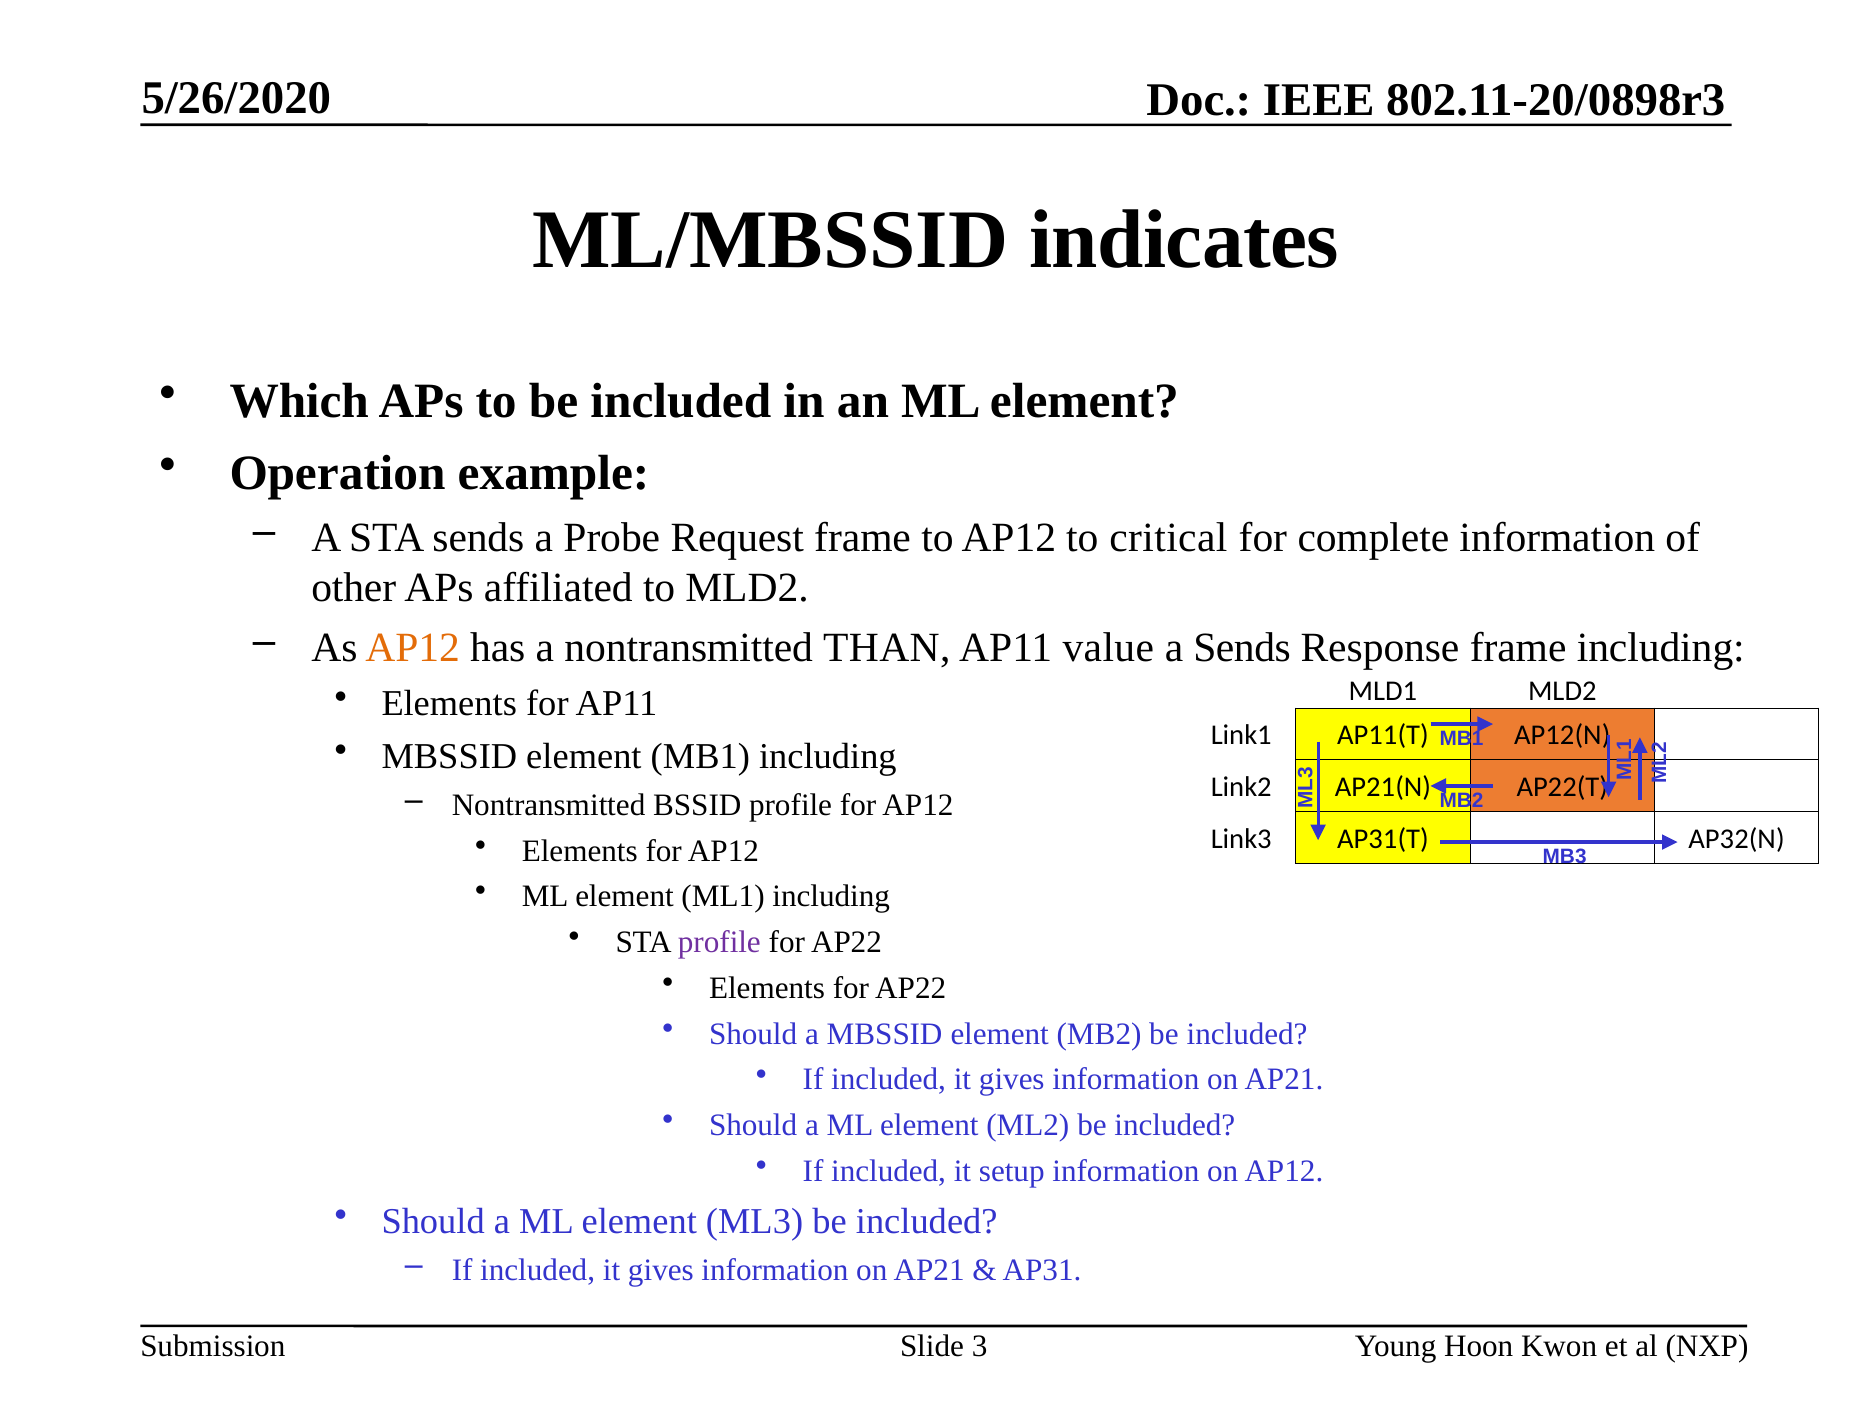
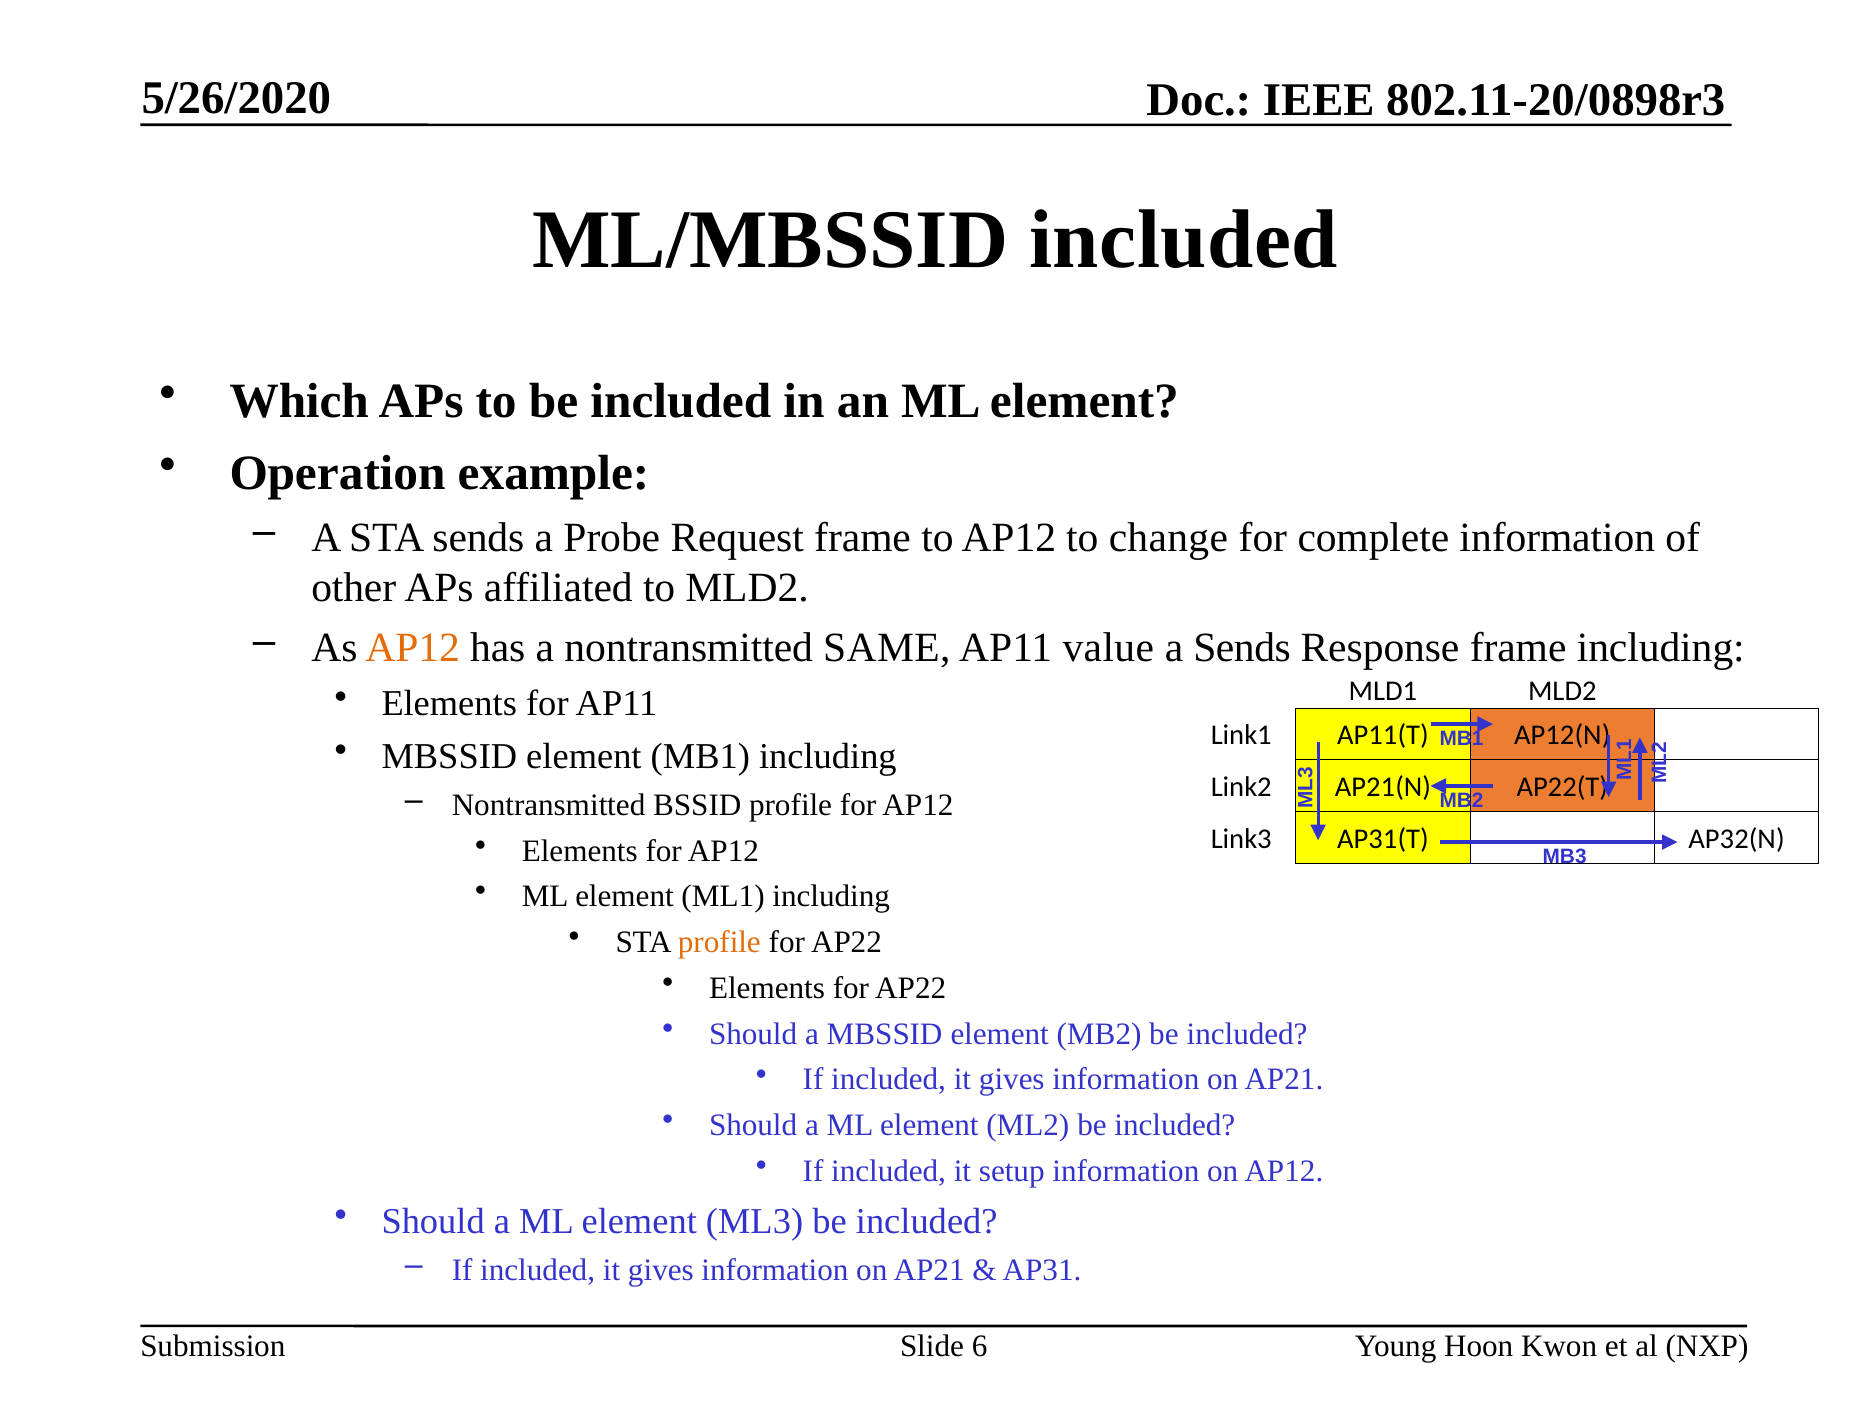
ML/MBSSID indicates: indicates -> included (1184, 240)
critical: critical -> change (1168, 537)
THAN: THAN -> SAME (887, 648)
profile colour: purple -> orange (719, 942)
Slide 3: 3 -> 6 (980, 1347)
